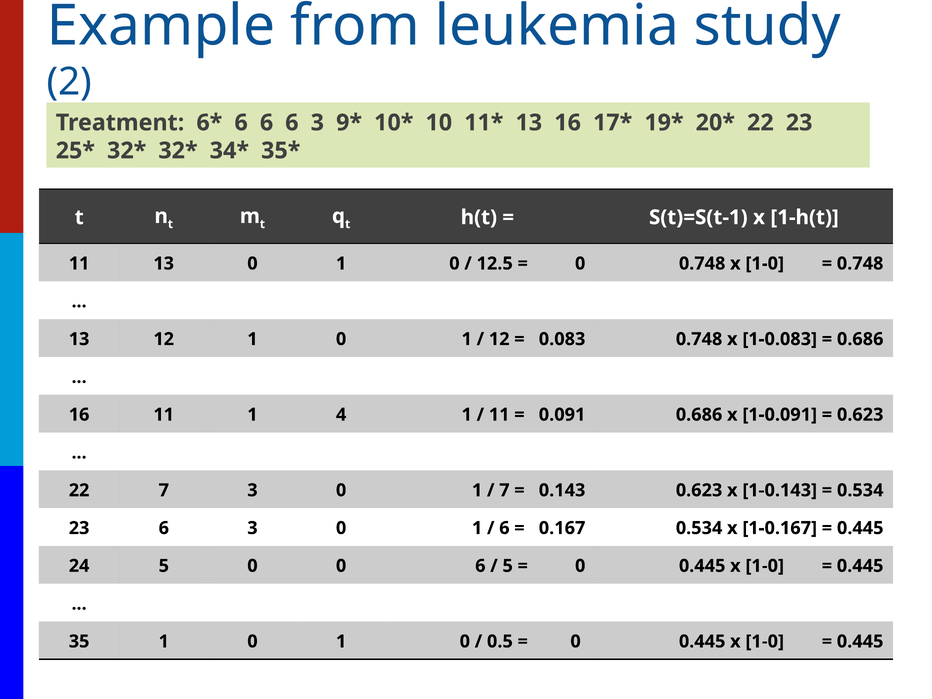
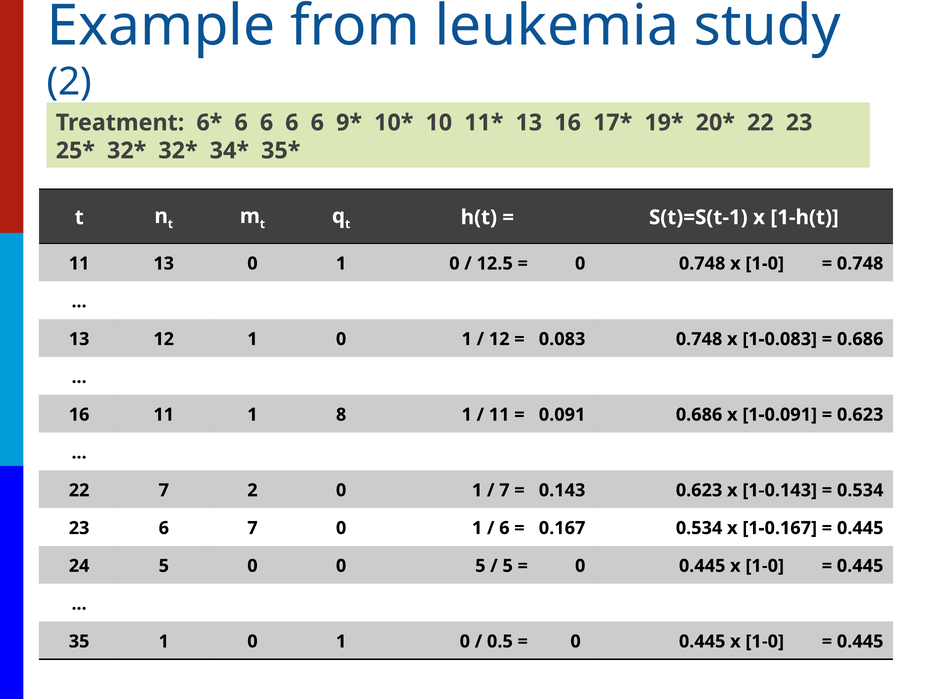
6 6 6 3: 3 -> 6 (317, 123)
4: 4 -> 8 (341, 415)
7 3: 3 -> 2 (252, 490)
23 6 3: 3 -> 7 (252, 528)
0 6: 6 -> 5 (480, 566)
